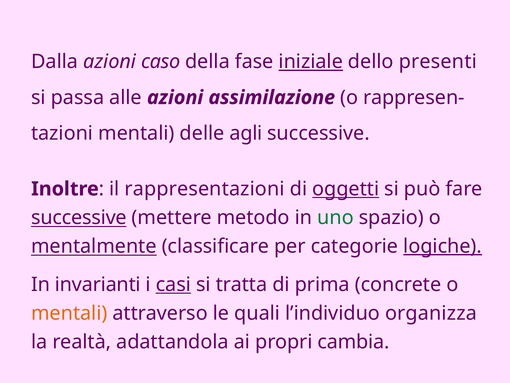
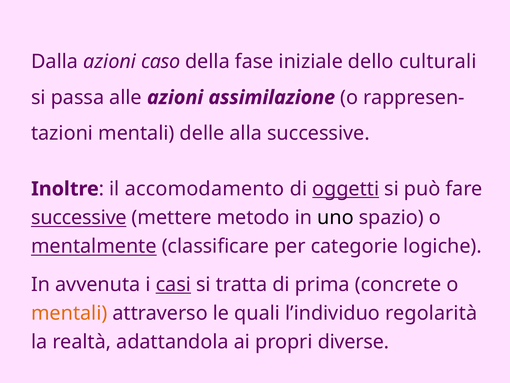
iniziale underline: present -> none (311, 62)
presenti: presenti -> culturali (438, 62)
agli: agli -> alla (246, 133)
rappresentazioni: rappresentazioni -> accomodamento (205, 189)
uno colour: green -> black (335, 217)
logiche underline: present -> none (443, 246)
invarianti: invarianti -> avvenuta (98, 284)
organizza: organizza -> regolarità (431, 313)
cambia: cambia -> diverse (353, 341)
